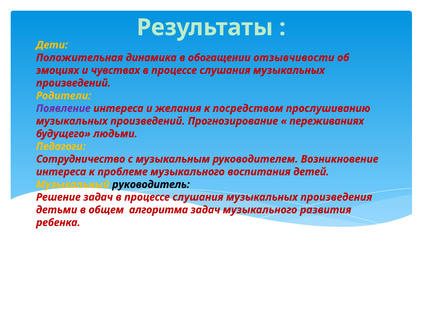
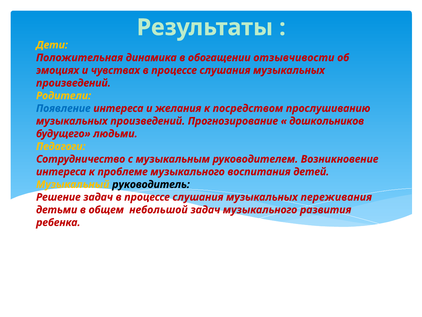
Появление colour: purple -> blue (63, 108)
переживаниях: переживаниях -> дошкольников (327, 121)
произведения: произведения -> переживания (336, 197)
алгоритма: алгоритма -> небольшой (158, 210)
